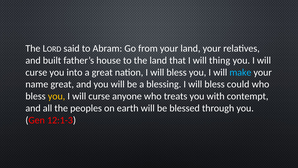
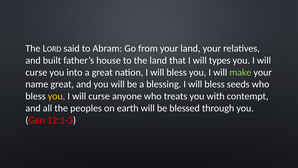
thing: thing -> types (220, 60)
make colour: light blue -> light green (240, 72)
could: could -> seeds (238, 84)
